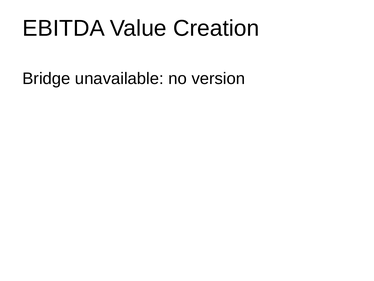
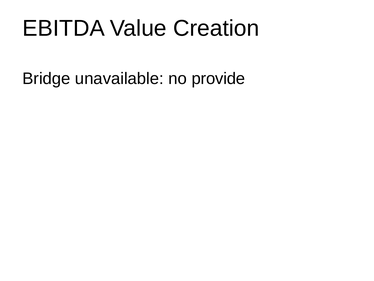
version: version -> provide (218, 78)
